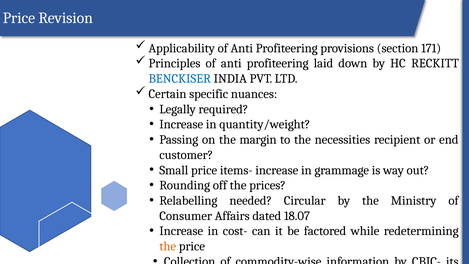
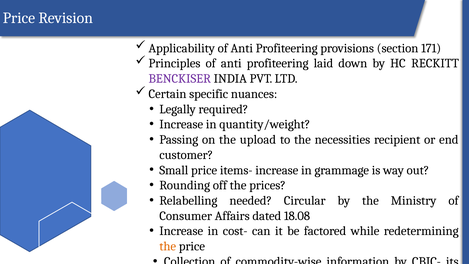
BENCKISER colour: blue -> purple (180, 79)
margin: margin -> upload (258, 140)
18.07: 18.07 -> 18.08 (297, 216)
